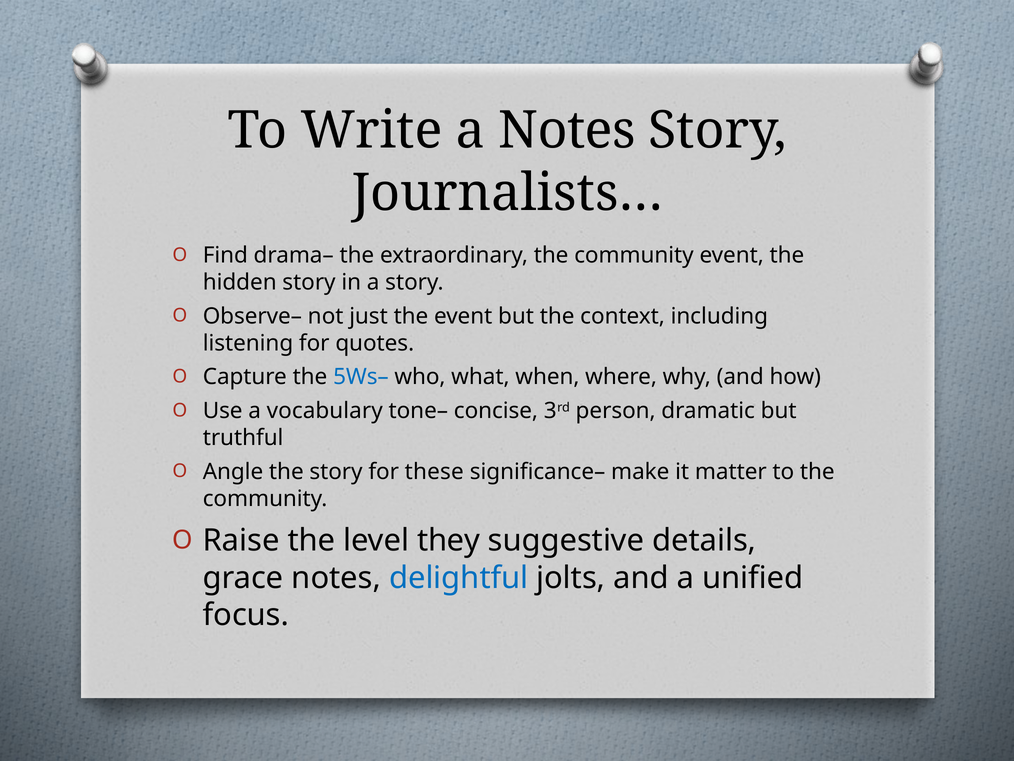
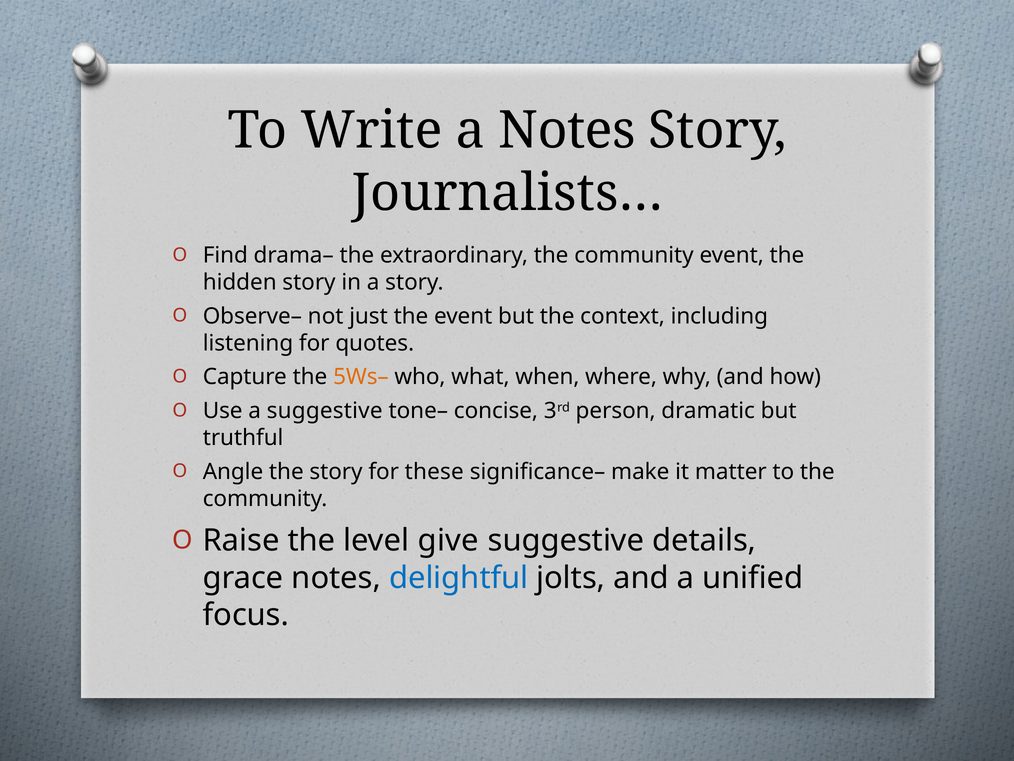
5Ws– colour: blue -> orange (361, 377)
a vocabulary: vocabulary -> suggestive (325, 411)
they: they -> give (448, 540)
